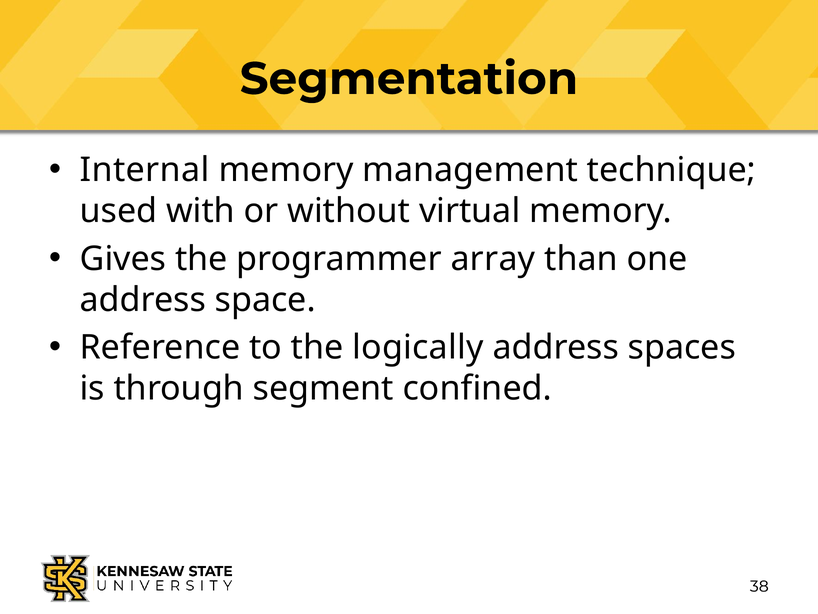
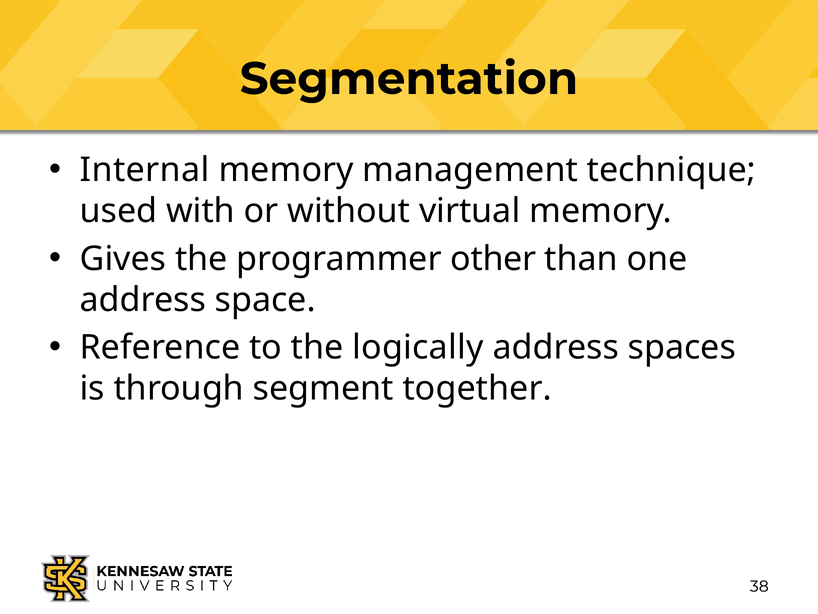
array: array -> other (493, 259)
confined: confined -> together (477, 388)
